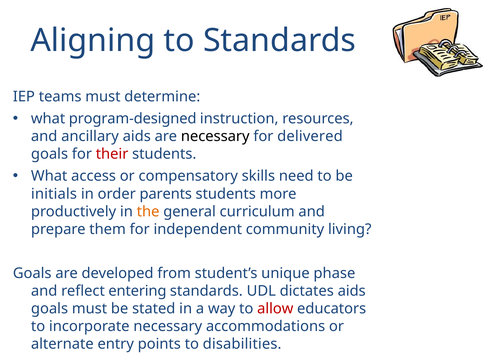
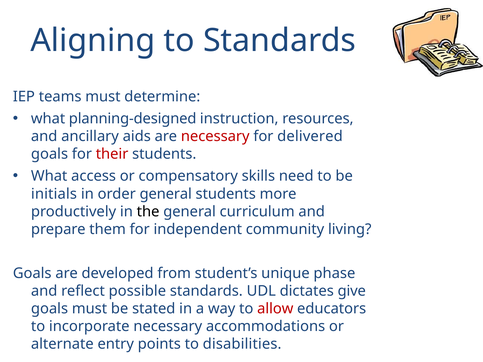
program-designed: program-designed -> planning-designed (133, 119)
necessary colour: black -> red (215, 137)
order parents: parents -> general (166, 194)
the colour: orange -> black (148, 212)
entering: entering -> possible (137, 291)
dictates aids: aids -> give (352, 291)
